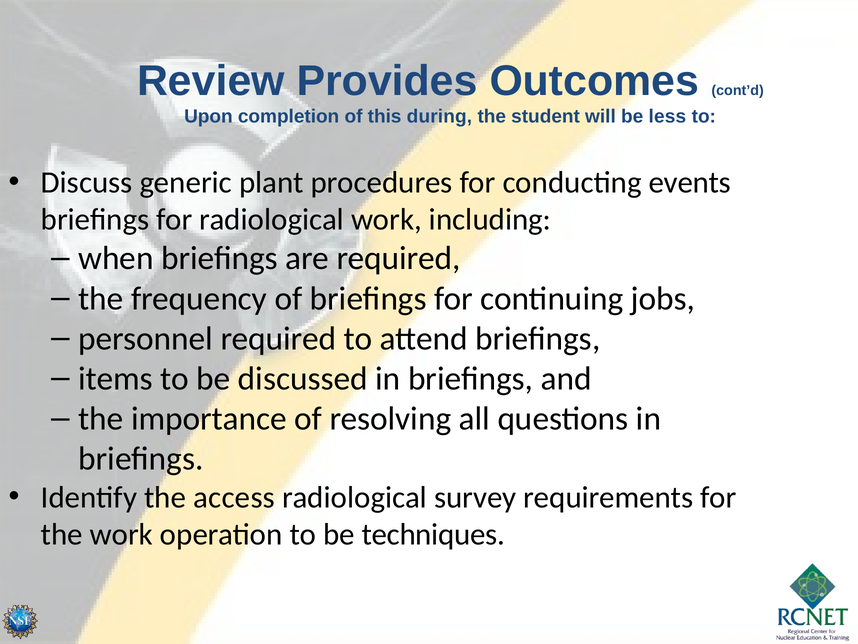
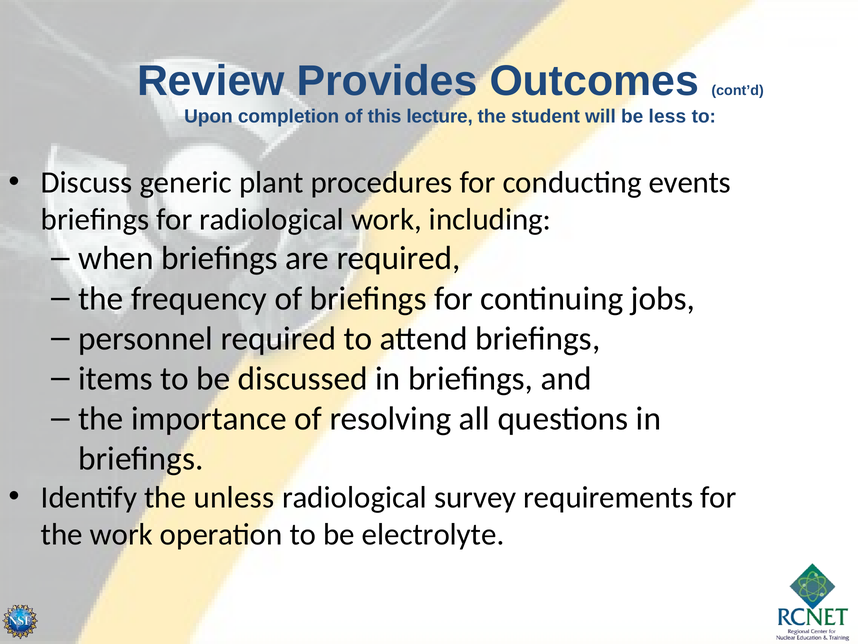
during: during -> lecture (440, 116)
access: access -> unless (234, 497)
techniques: techniques -> electrolyte (433, 534)
